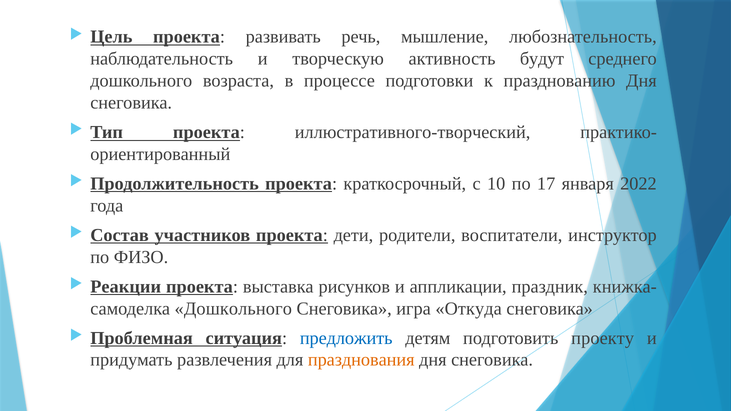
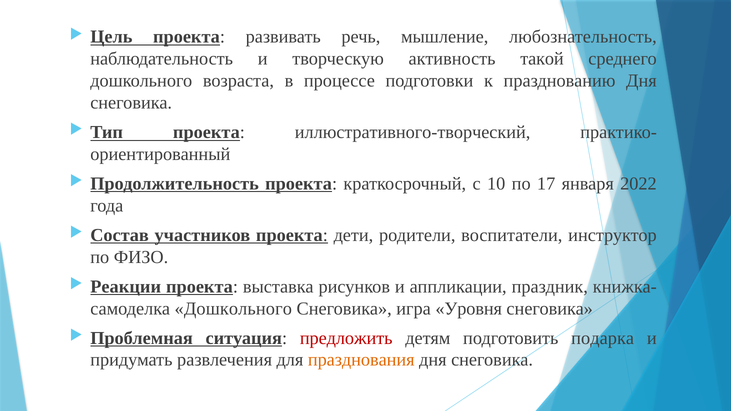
будут: будут -> такой (542, 59)
Откуда: Откуда -> Уровня (469, 309)
предложить colour: blue -> red (346, 338)
проекту: проекту -> подарка (603, 338)
